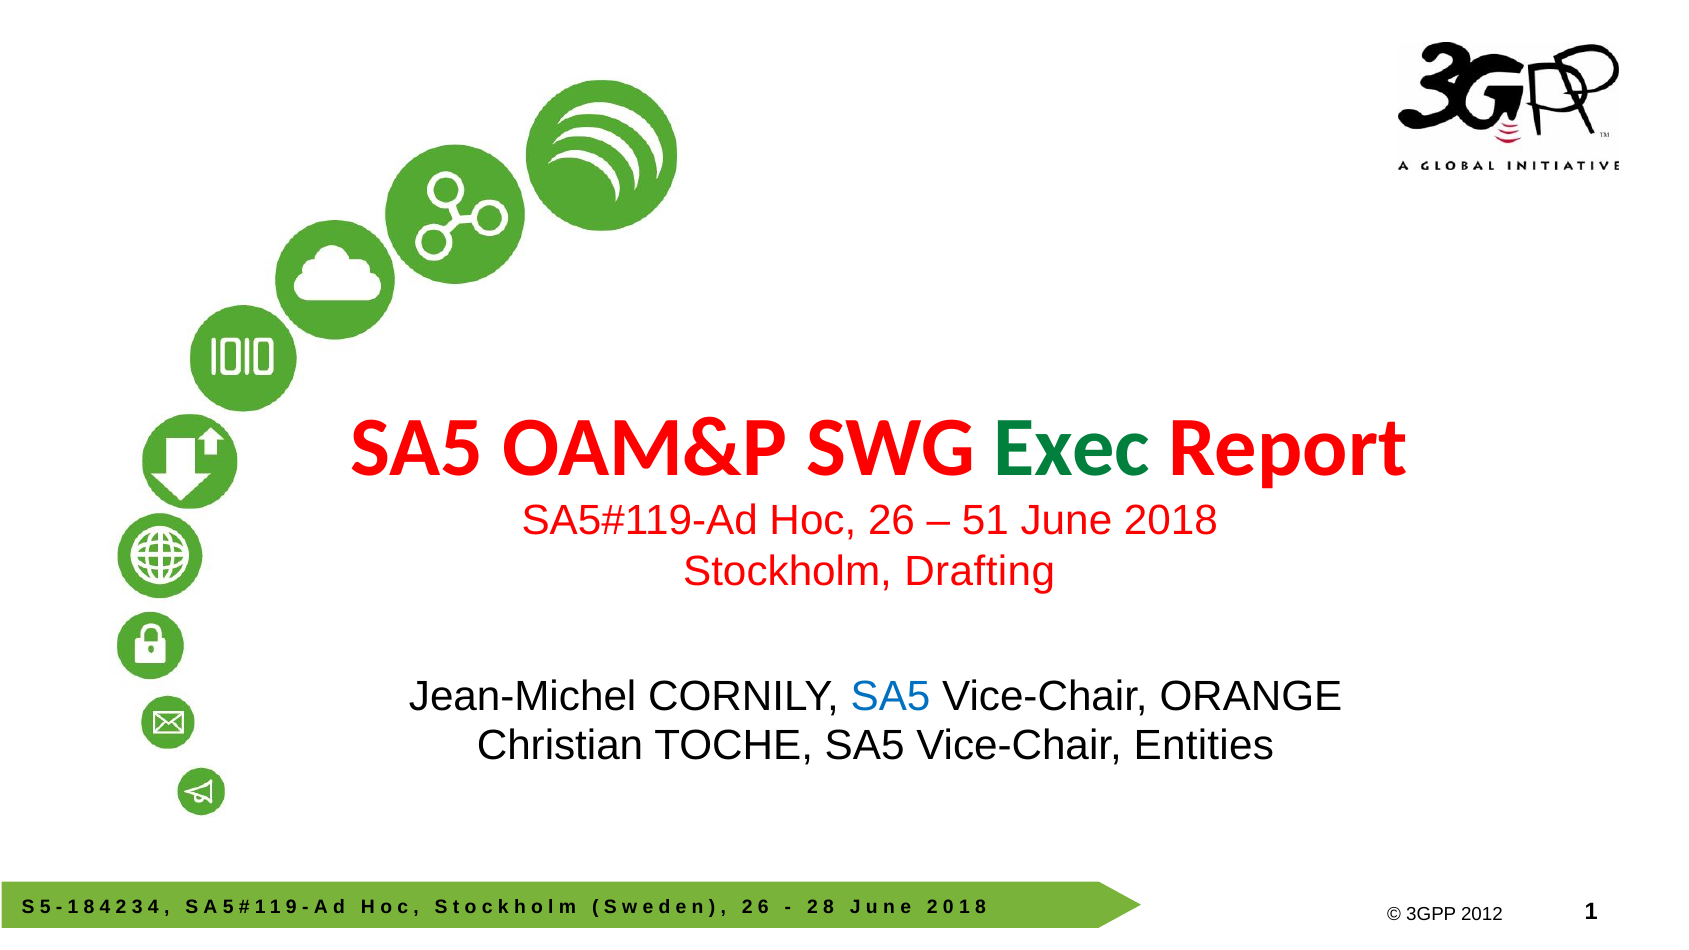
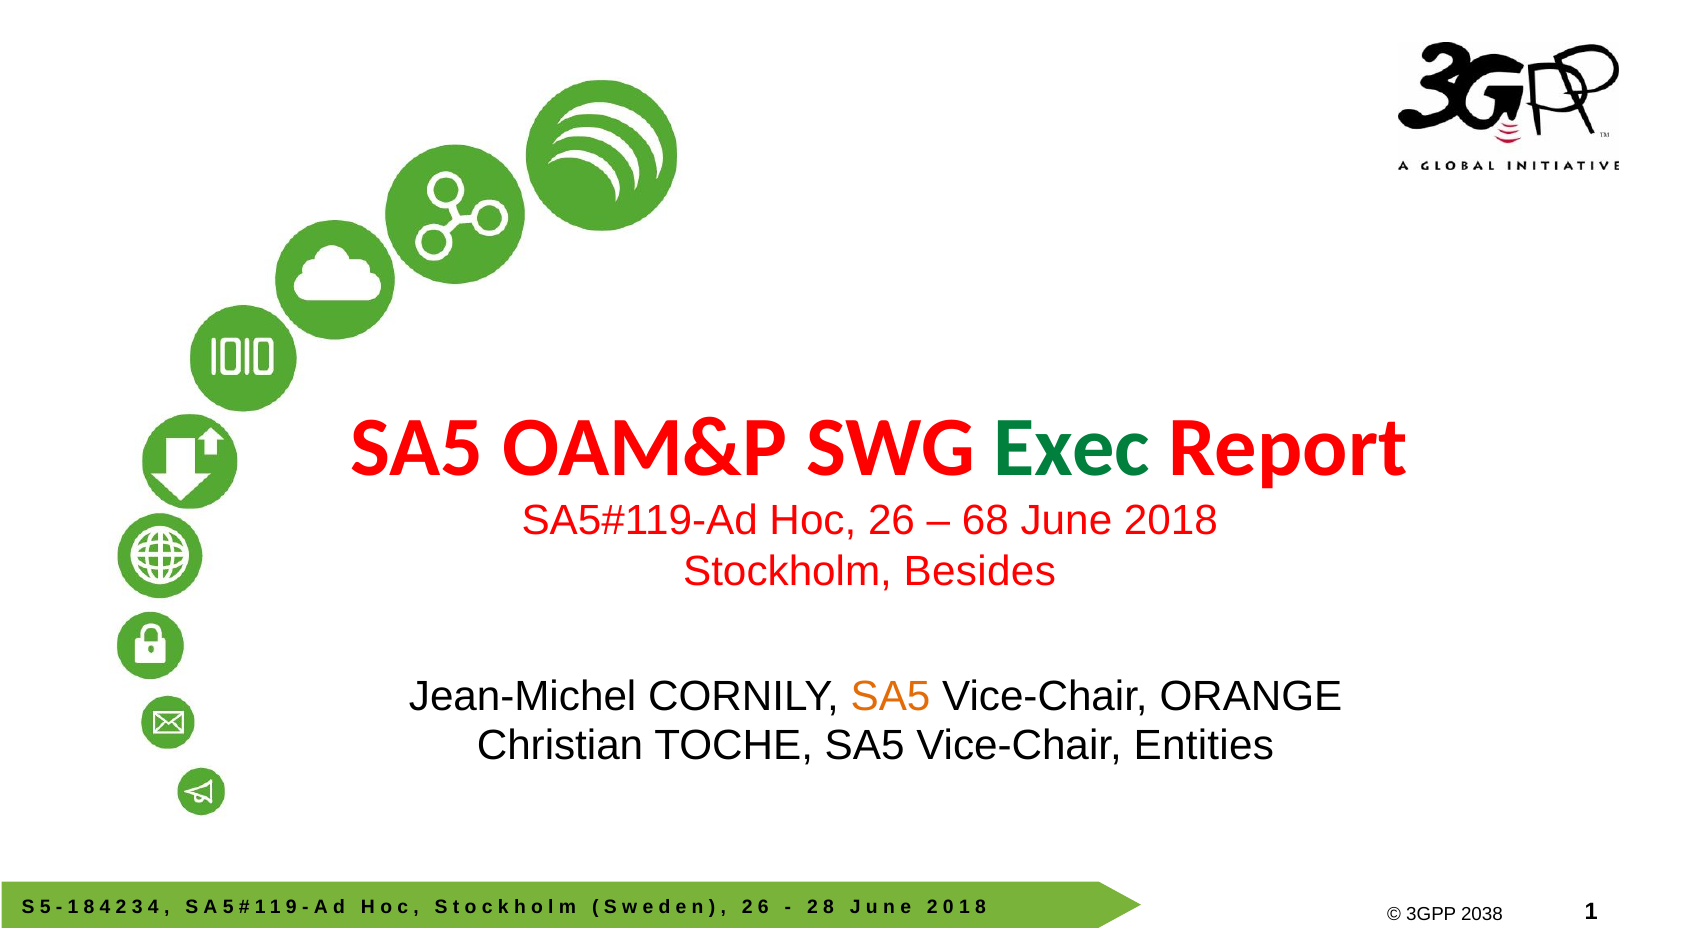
51: 51 -> 68 (985, 521)
Drafting: Drafting -> Besides (980, 571)
SA5 colour: blue -> orange (891, 696)
2012: 2012 -> 2038 (1482, 914)
